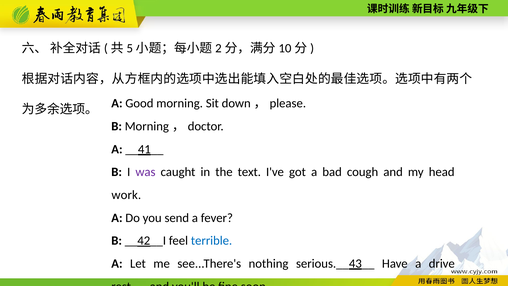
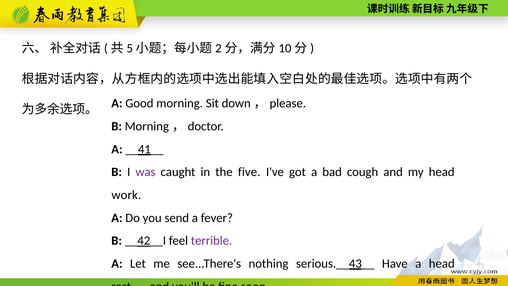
text: text -> five (249, 172)
terrible colour: blue -> purple (212, 241)
a drive: drive -> head (442, 263)
